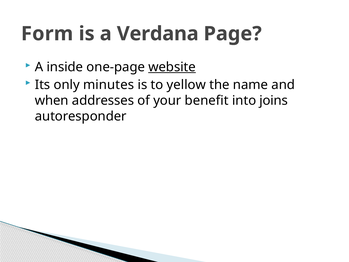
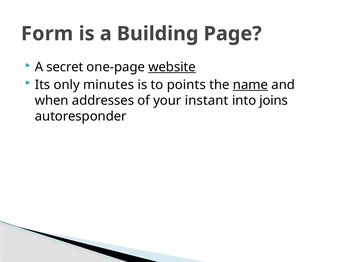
Verdana: Verdana -> Building (158, 34)
inside: inside -> secret (65, 67)
yellow: yellow -> points (186, 85)
name underline: none -> present (251, 85)
benefit: benefit -> instant (207, 100)
